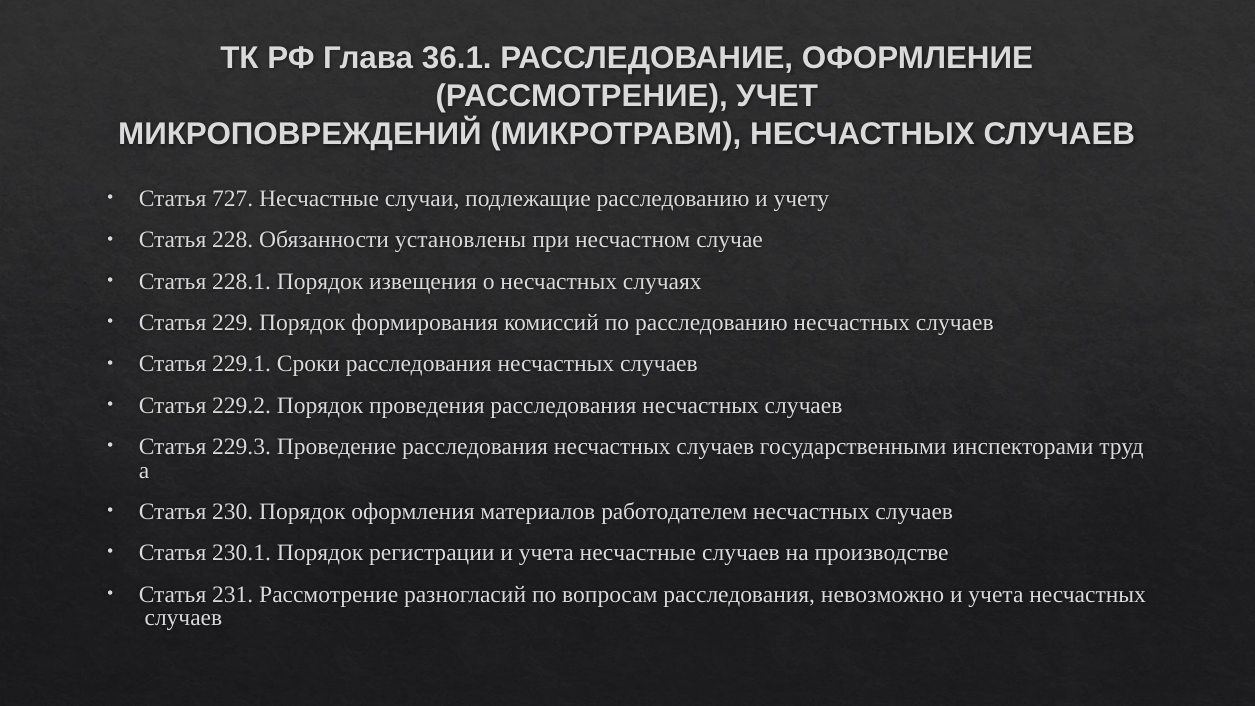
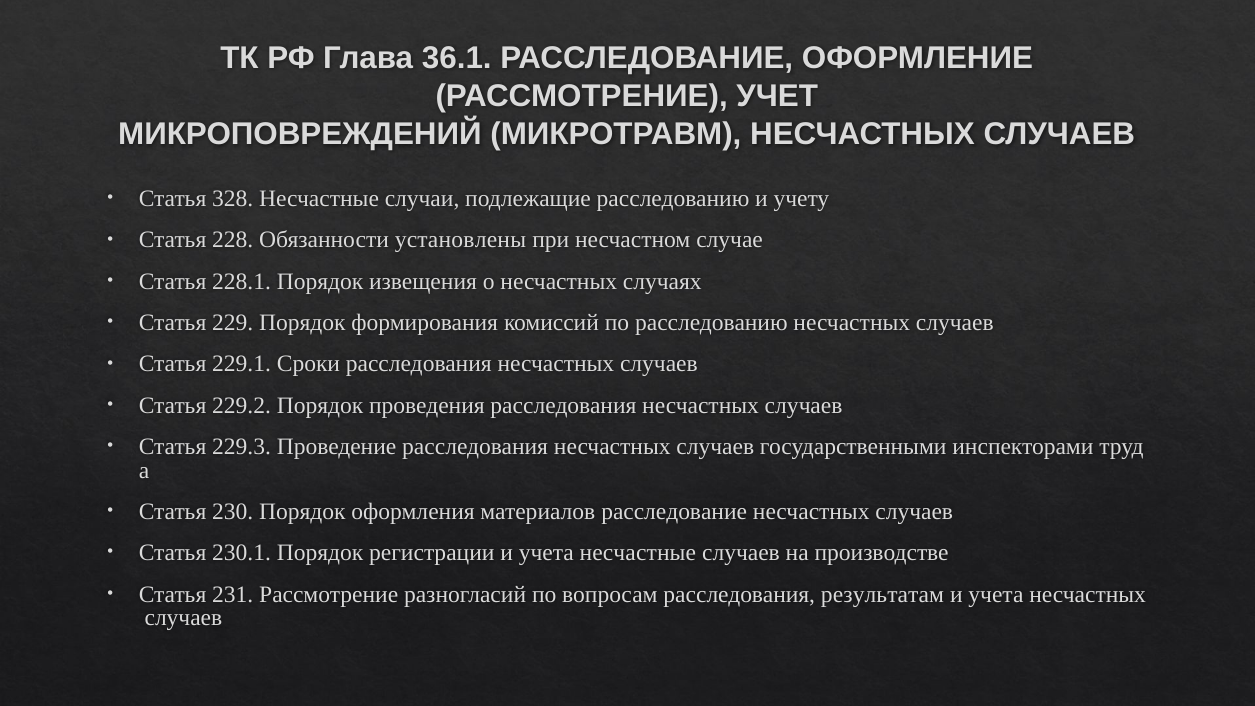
727: 727 -> 328 (233, 199)
материалов работодателем: работодателем -> расследование (674, 512)
невозможно: невозможно -> результатам (883, 594)
